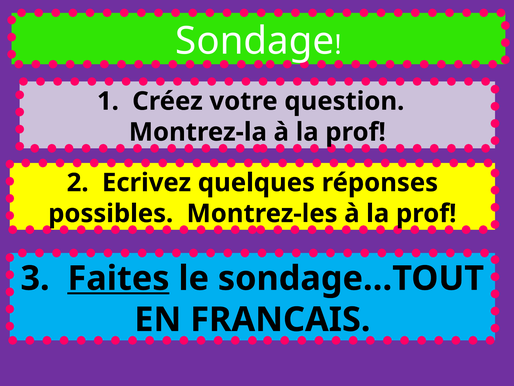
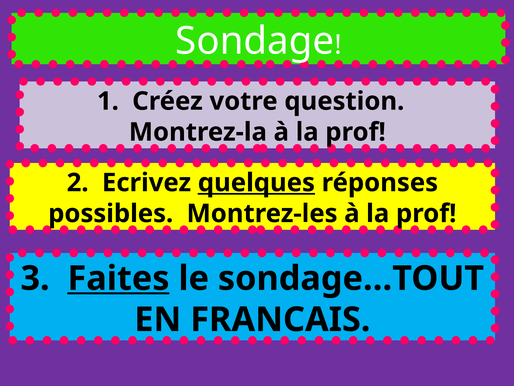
quelques underline: none -> present (256, 182)
